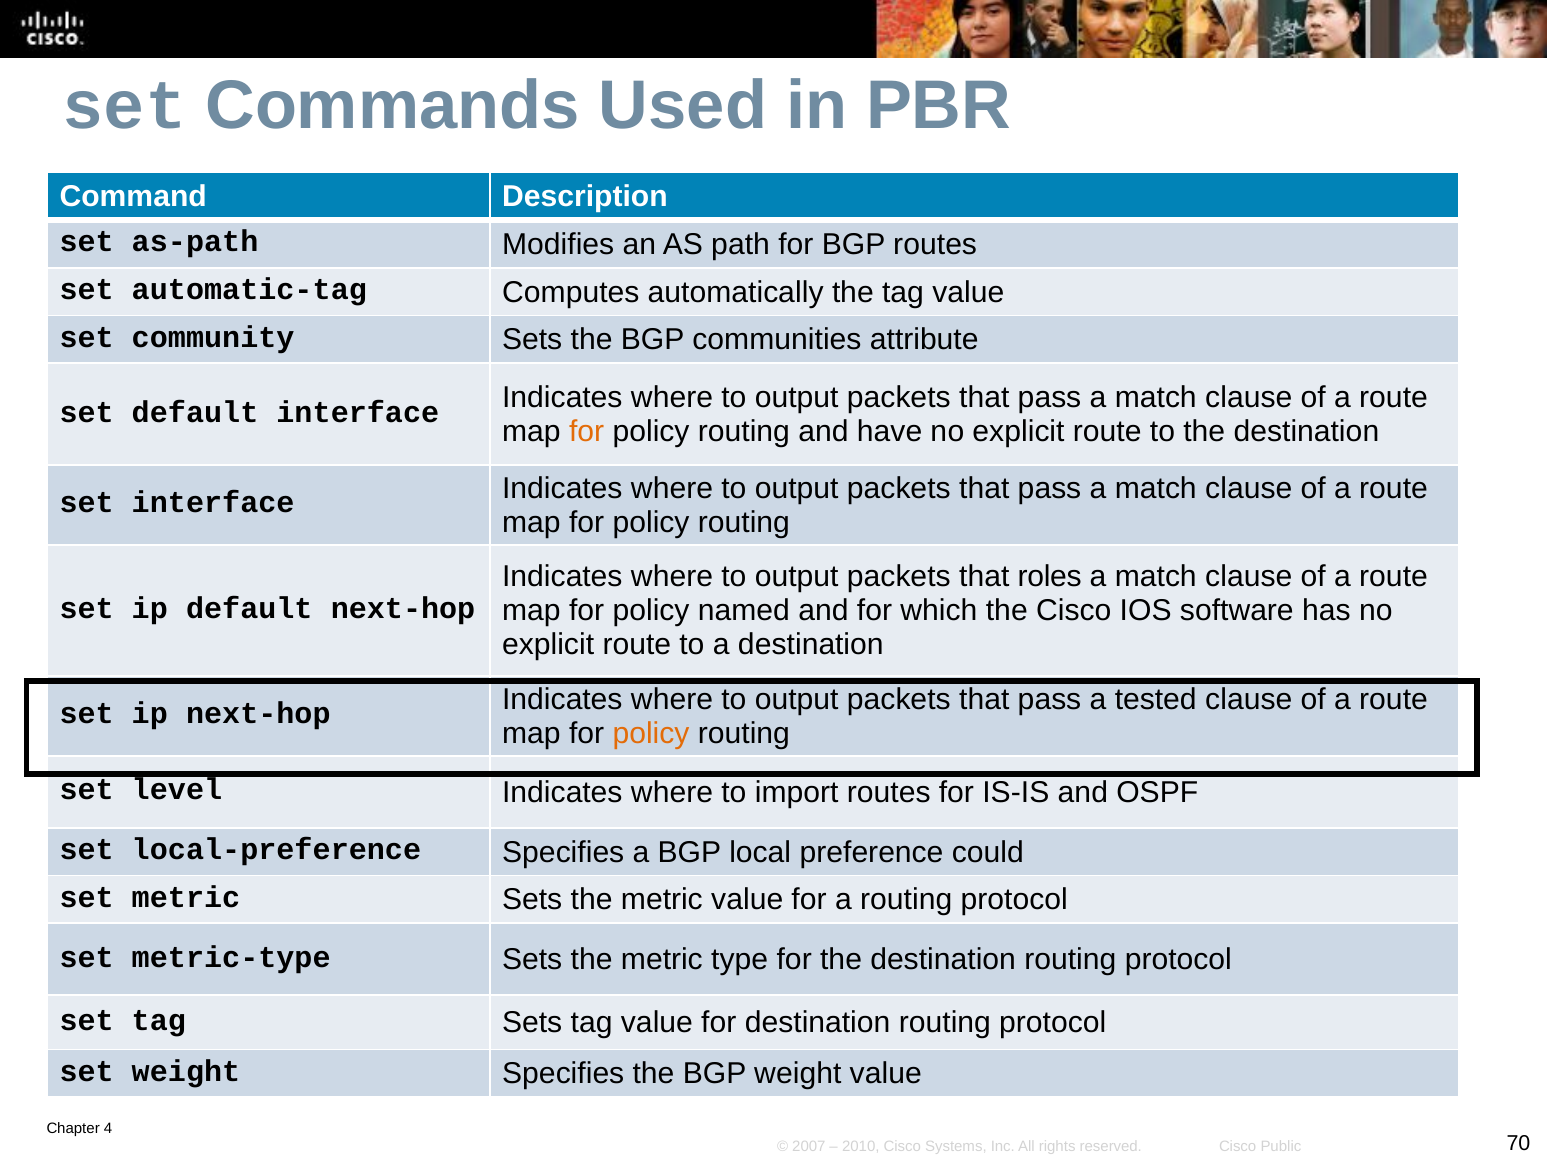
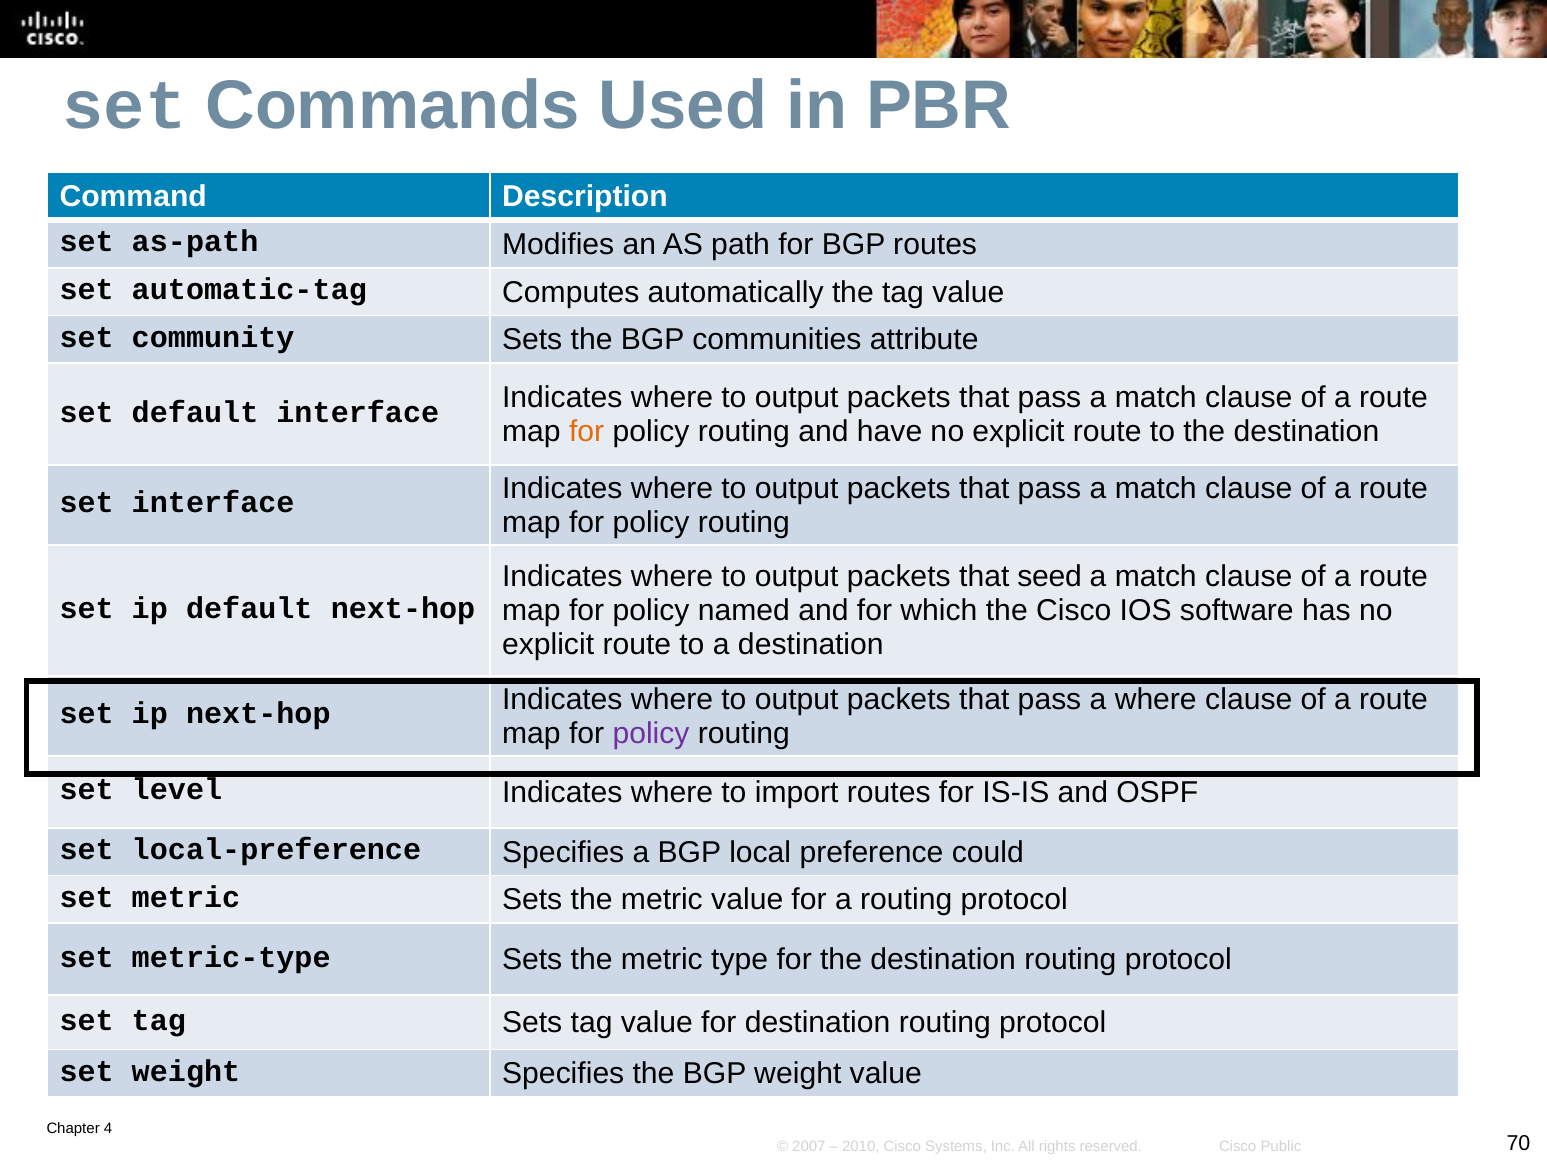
roles: roles -> seed (1050, 577)
a tested: tested -> where (1156, 699)
policy colour: orange -> purple (651, 733)
